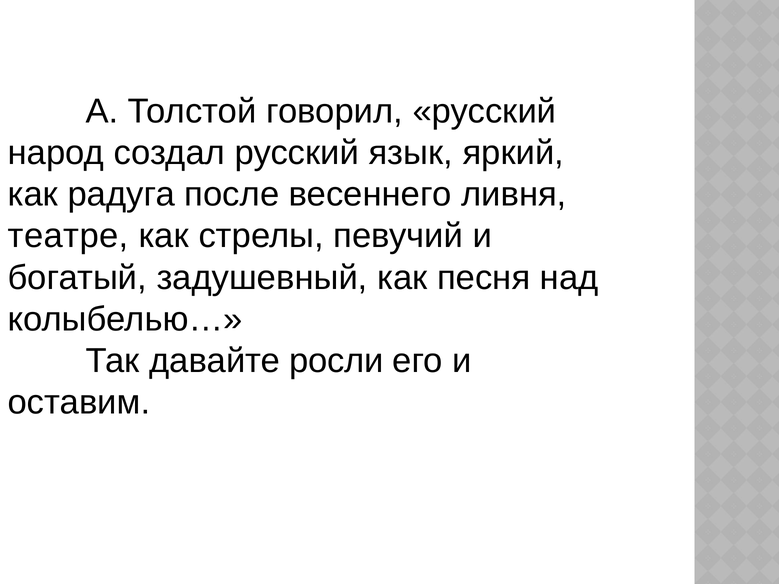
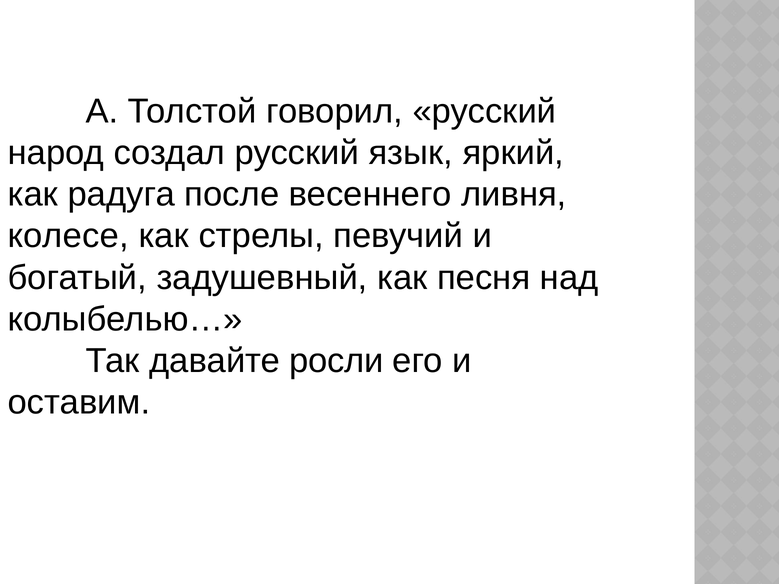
театре: театре -> колесе (68, 236)
